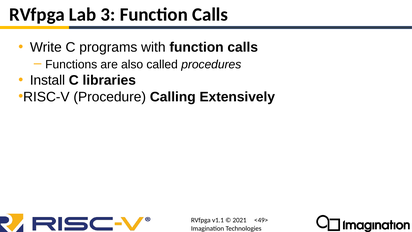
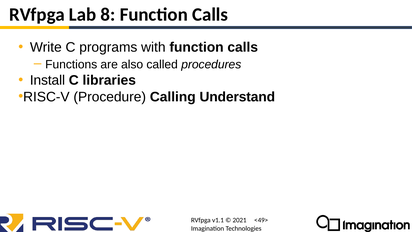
3: 3 -> 8 (108, 15)
Extensively: Extensively -> Understand (237, 97)
